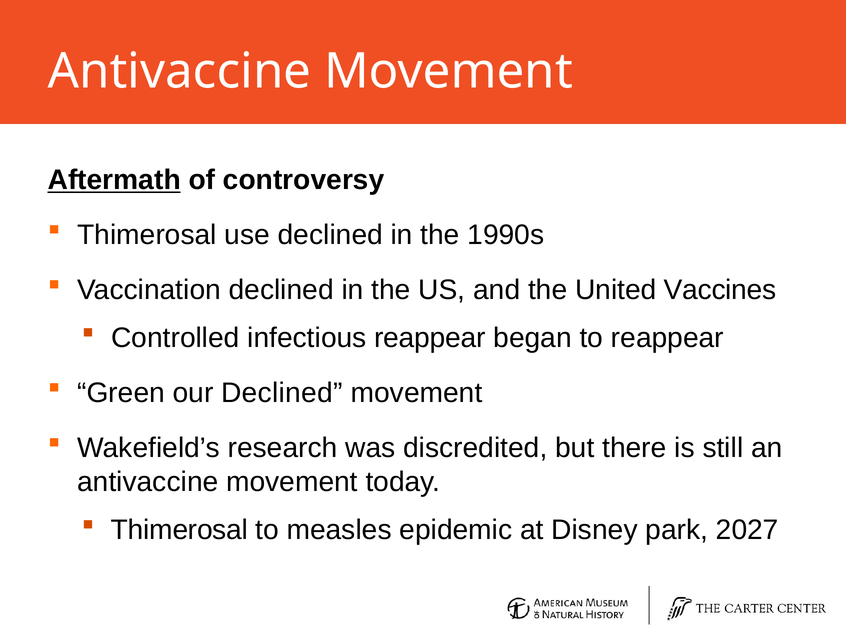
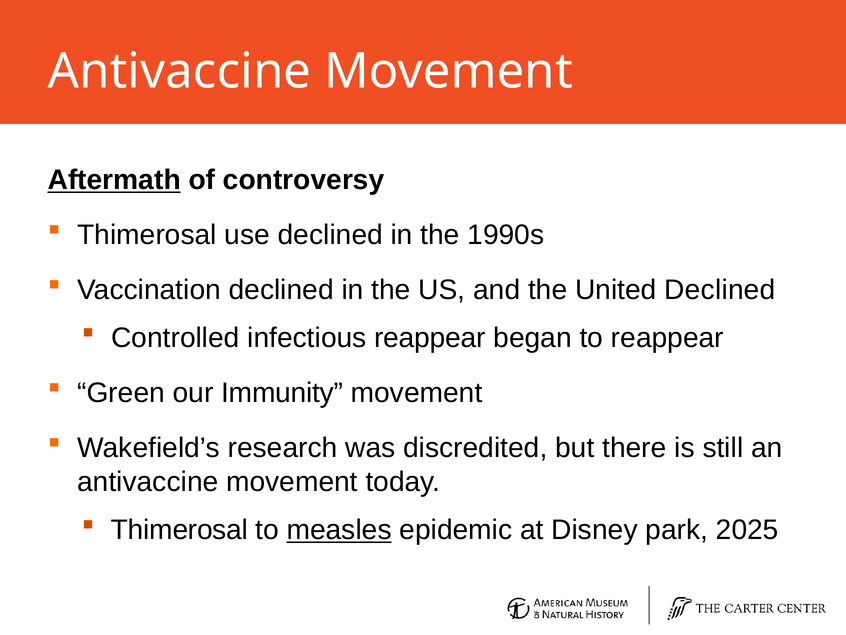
United Vaccines: Vaccines -> Declined (720, 290)
our Declined: Declined -> Immunity (282, 393)
measles underline: none -> present (339, 530)
2027: 2027 -> 2025 (747, 530)
